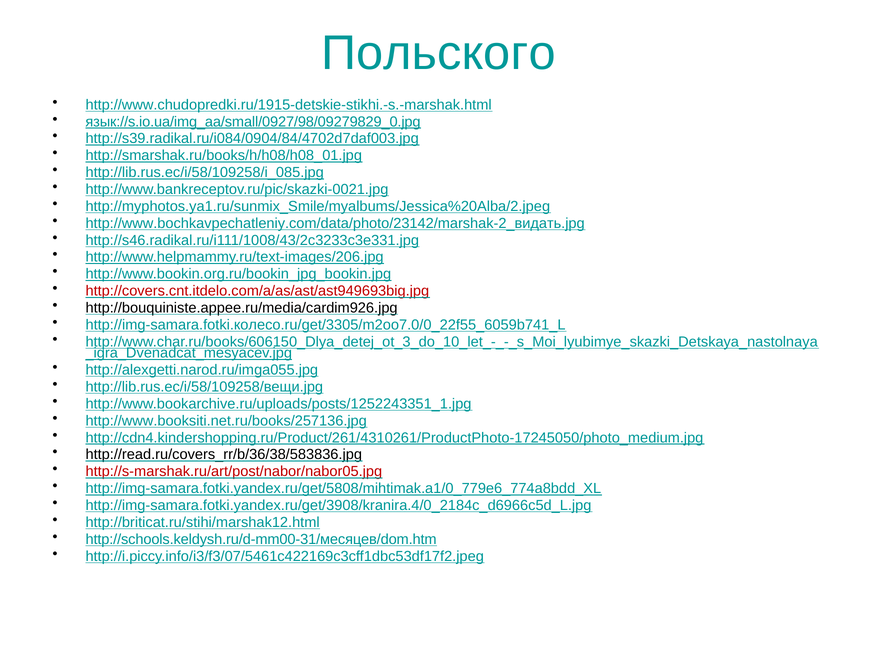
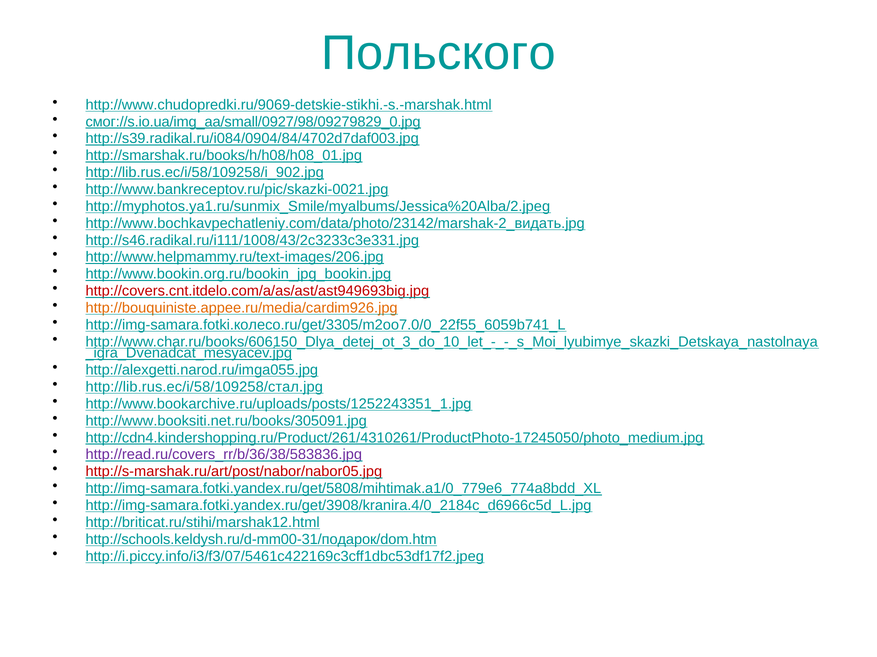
http://www.chudopredki.ru/1915-detskie-stikhi.-s.-marshak.html: http://www.chudopredki.ru/1915-detskie-stikhi.-s.-marshak.html -> http://www.chudopredki.ru/9069-detskie-stikhi.-s.-marshak.html (289, 105)
язык://s.io.ua/img_aa/small/0927/98/09279829_0.jpg: язык://s.io.ua/img_aa/small/0927/98/09279829_0.jpg -> смог://s.io.ua/img_aa/small/0927/98/09279829_0.jpg (253, 122)
http://lib.rus.ec/i/58/109258/i_085.jpg: http://lib.rus.ec/i/58/109258/i_085.jpg -> http://lib.rus.ec/i/58/109258/i_902.jpg (205, 173)
http://bouquiniste.appee.ru/media/cardim926.jpg colour: black -> orange (242, 308)
http://lib.rus.ec/i/58/109258/вещи.jpg: http://lib.rus.ec/i/58/109258/вещи.jpg -> http://lib.rus.ec/i/58/109258/стал.jpg (204, 387)
http://www.booksiti.net.ru/books/257136.jpg: http://www.booksiti.net.ru/books/257136.jpg -> http://www.booksiti.net.ru/books/305091.jpg (226, 421)
http://read.ru/covers_rr/b/36/38/583836.jpg colour: black -> purple (224, 455)
http://schools.keldysh.ru/d-mm00-31/месяцев/dom.htm: http://schools.keldysh.ru/d-mm00-31/месяцев/dom.htm -> http://schools.keldysh.ru/d-mm00-31/подарок/dom.htm (261, 540)
